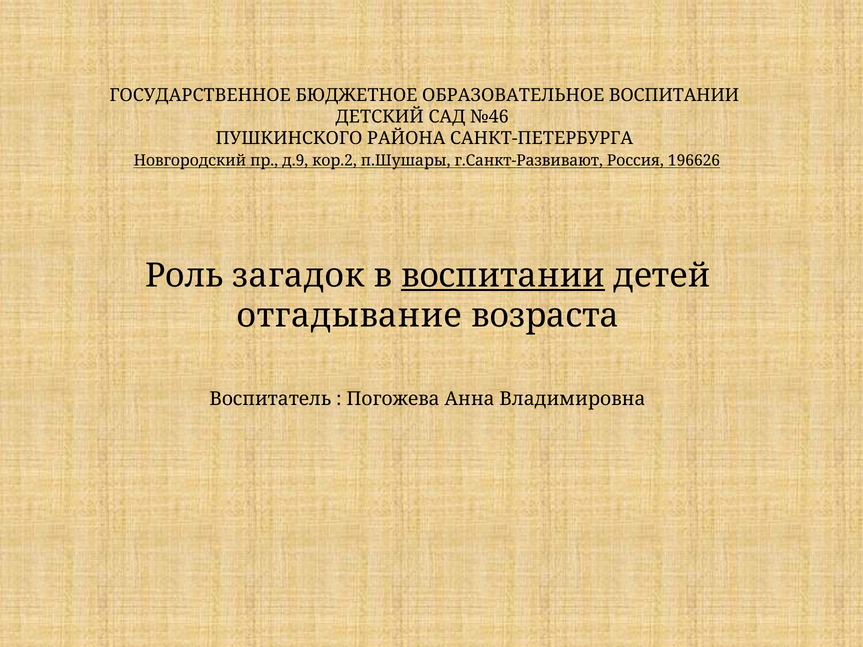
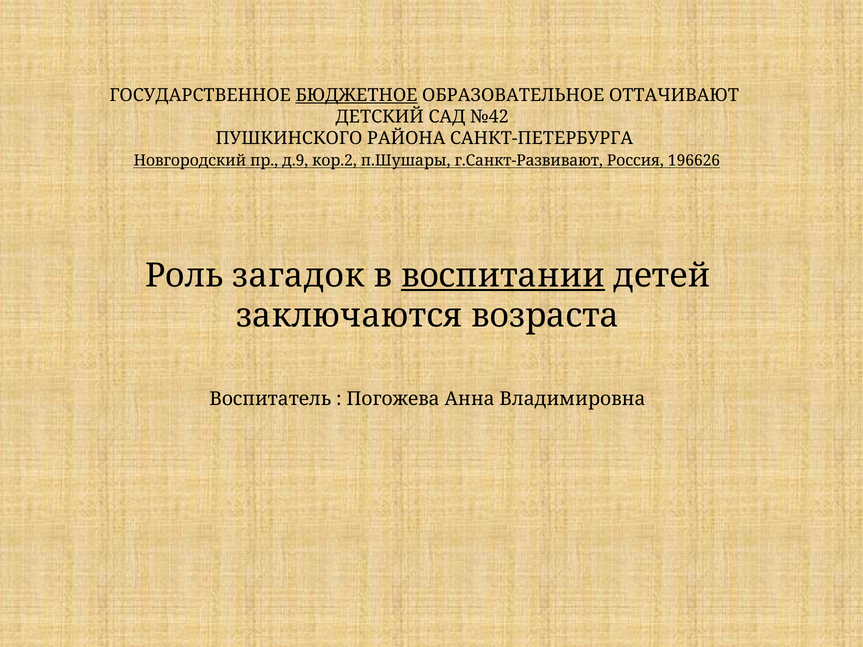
БЮДЖЕТНОЕ underline: none -> present (356, 95)
ОБРАЗОВАТЕЛЬНОЕ ВОСПИТАНИИ: ВОСПИТАНИИ -> ОТТАЧИВАЮТ (674, 95)
№46: №46 -> №42 (490, 117)
отгадывание: отгадывание -> заключаются (349, 316)
